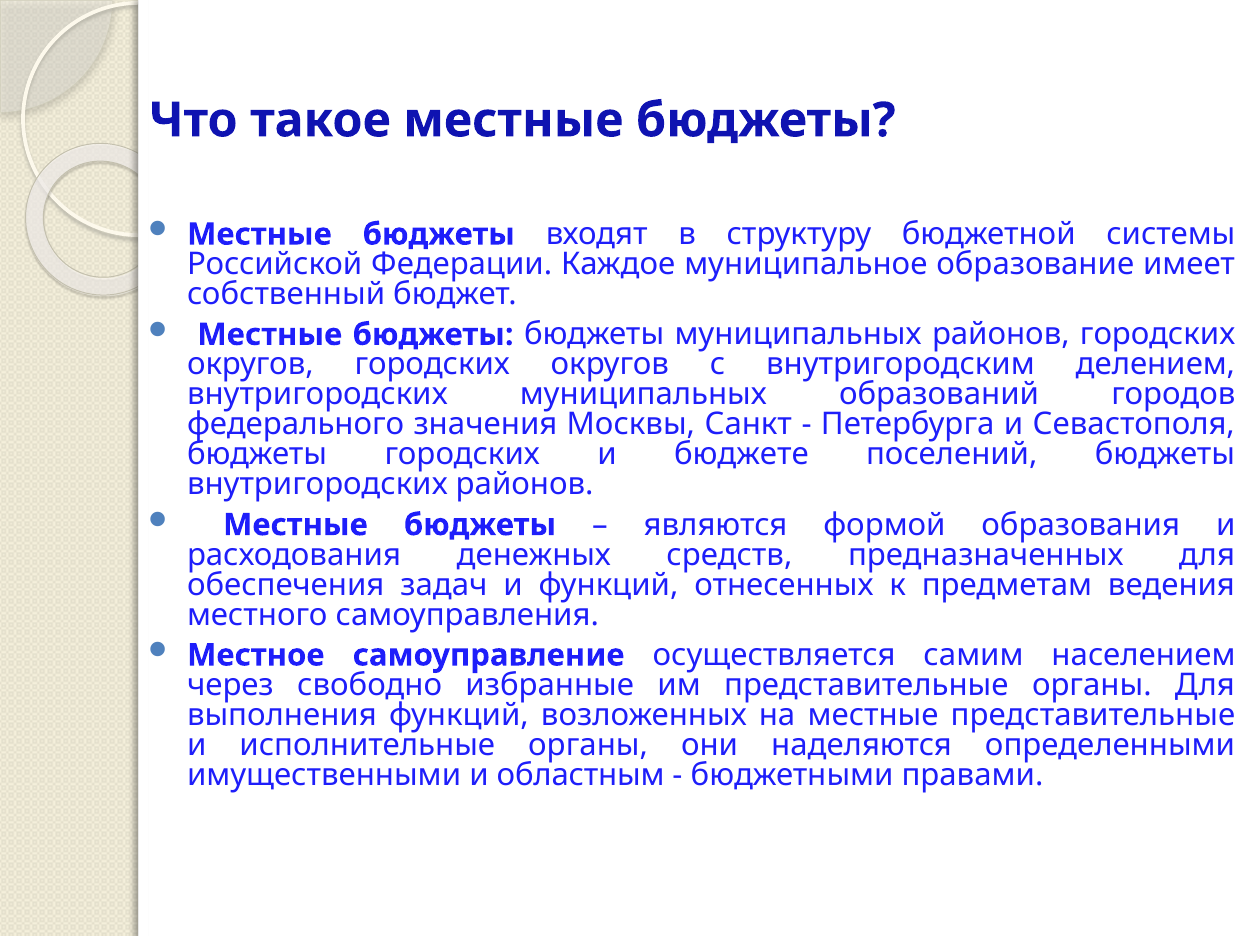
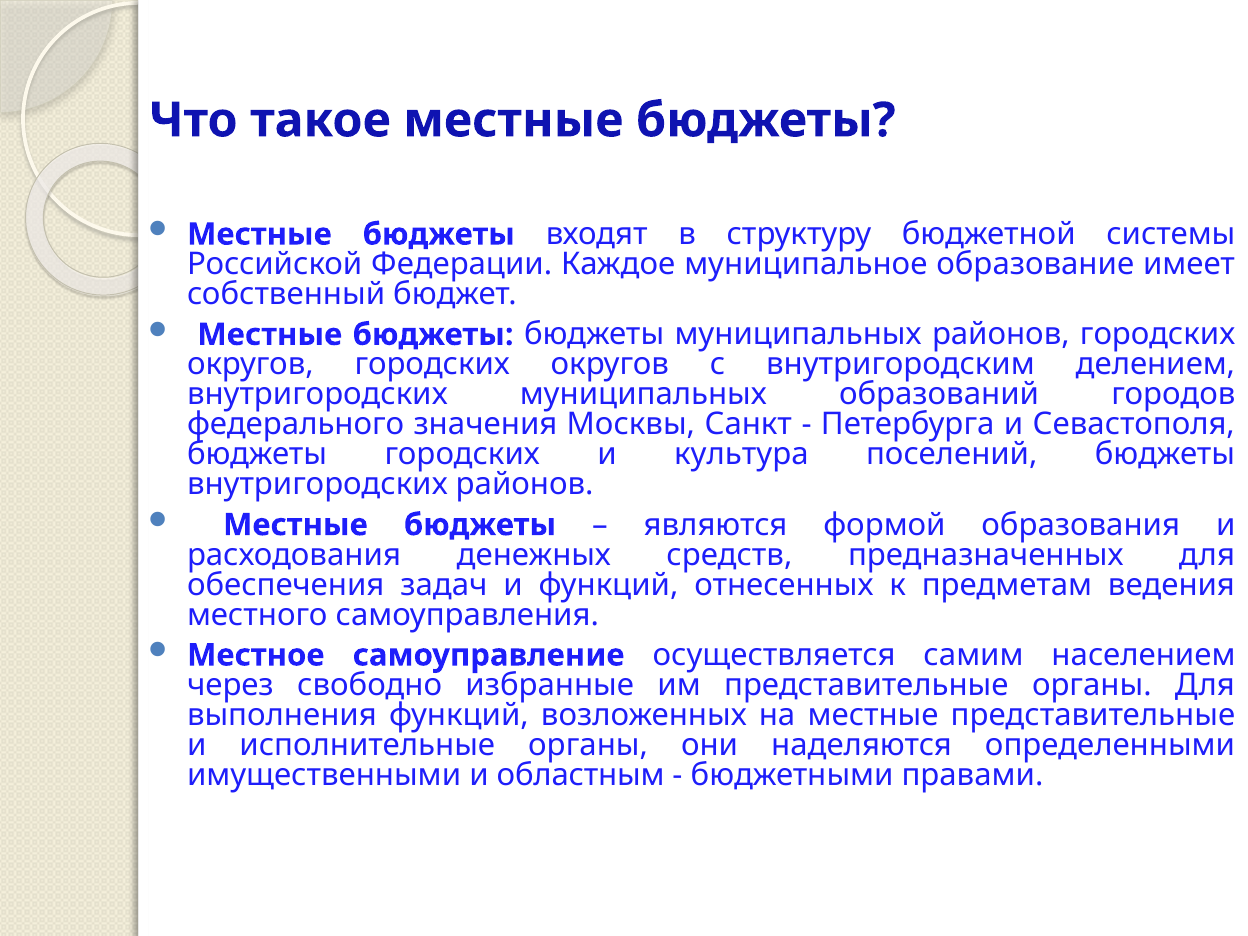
бюджете: бюджете -> культура (741, 455)
